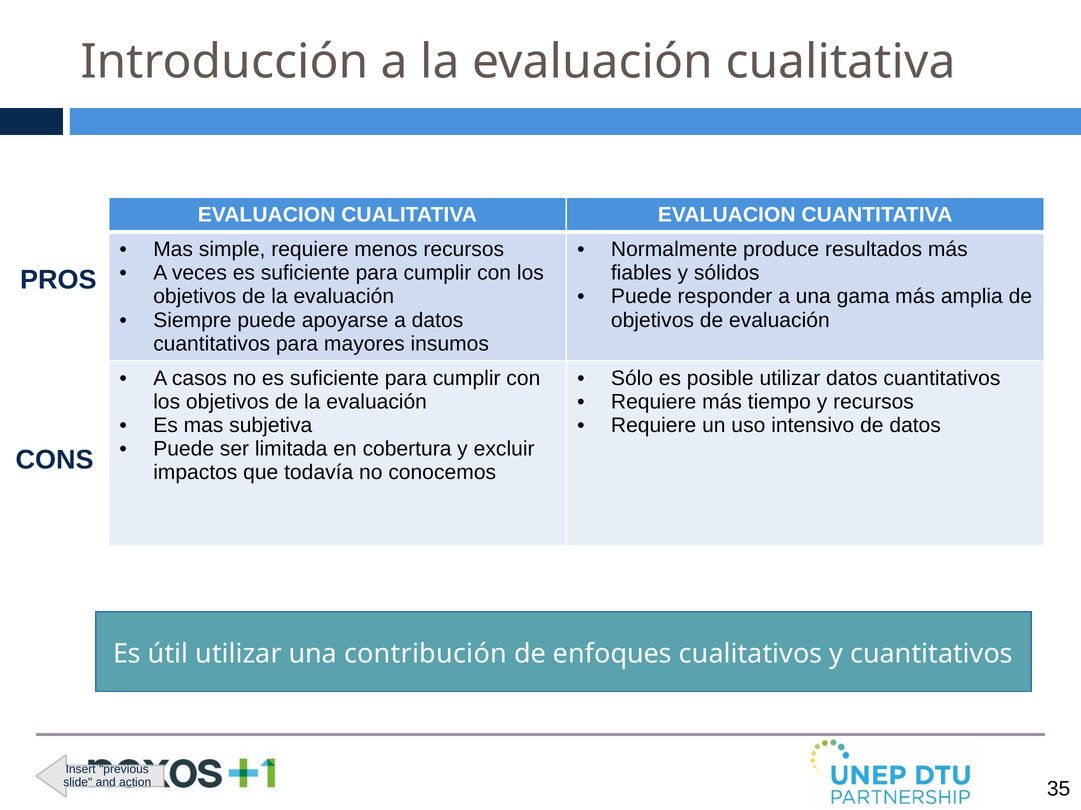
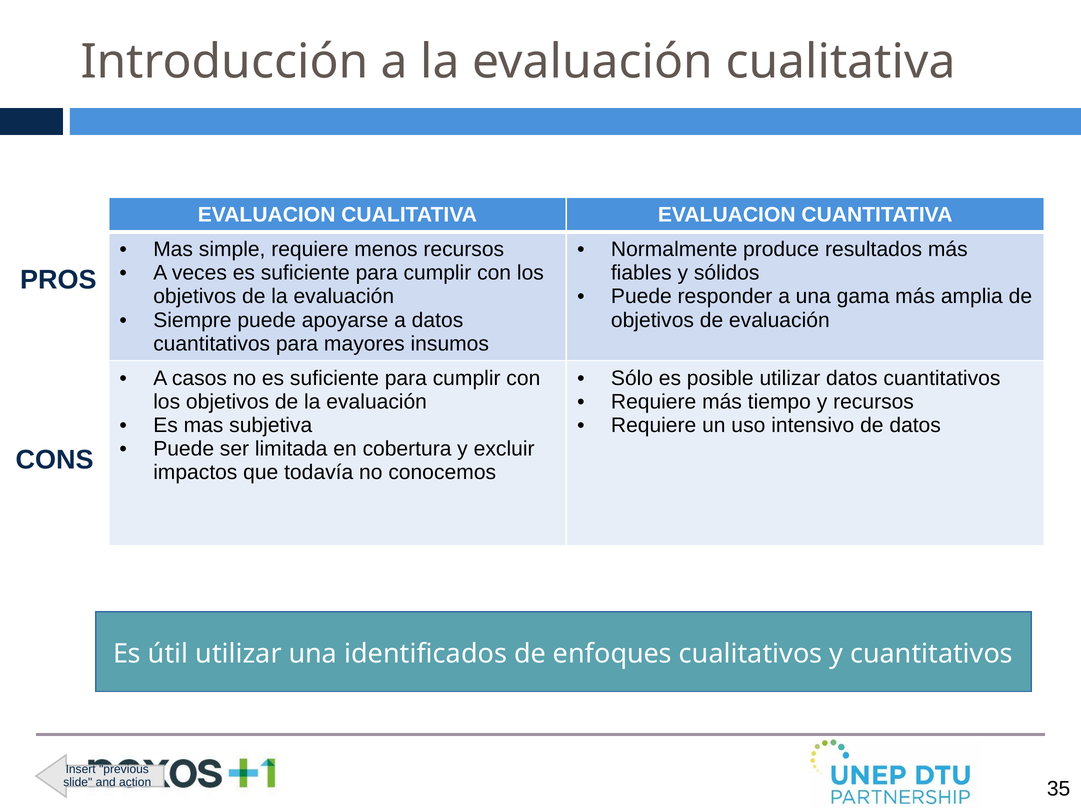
contribución: contribución -> identificados (426, 654)
